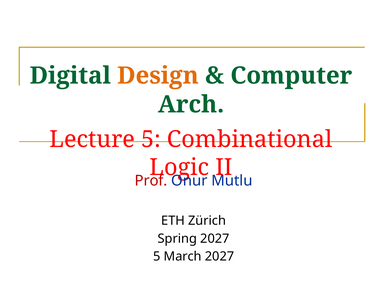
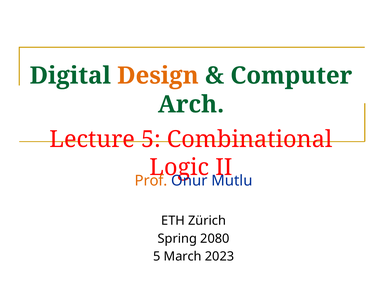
Prof colour: red -> orange (151, 181)
Spring 2027: 2027 -> 2080 (215, 239)
March 2027: 2027 -> 2023 (220, 256)
